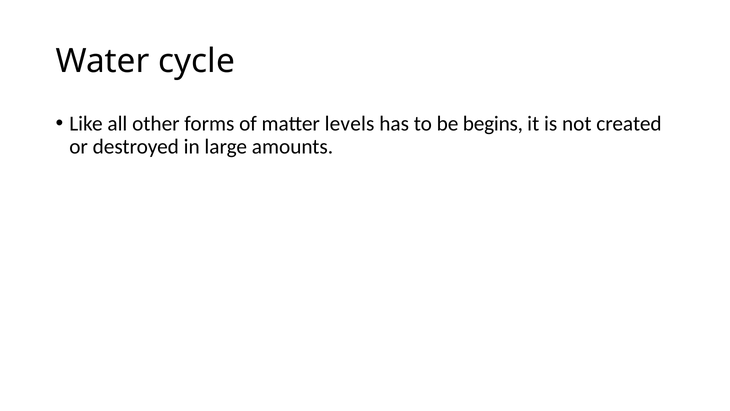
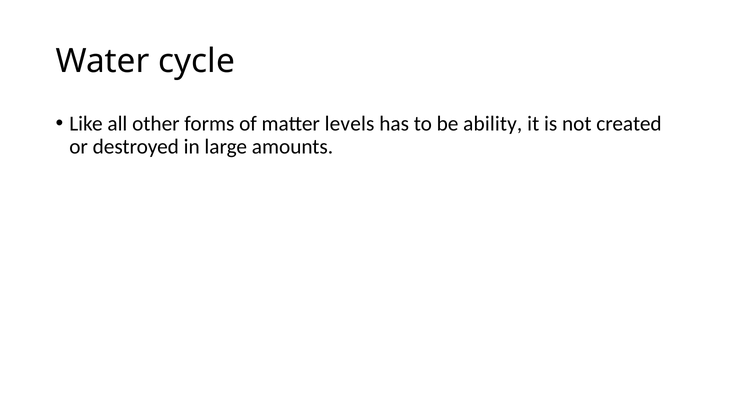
begins: begins -> ability (493, 123)
